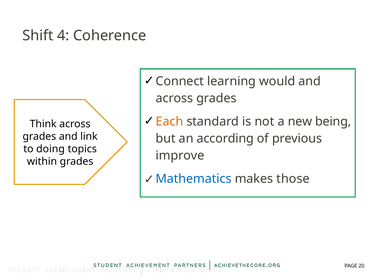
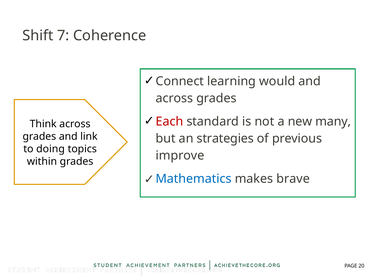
4: 4 -> 7 (63, 36)
Each colour: orange -> red (169, 122)
being: being -> many (333, 122)
according: according -> strategies (225, 139)
those: those -> brave (293, 179)
